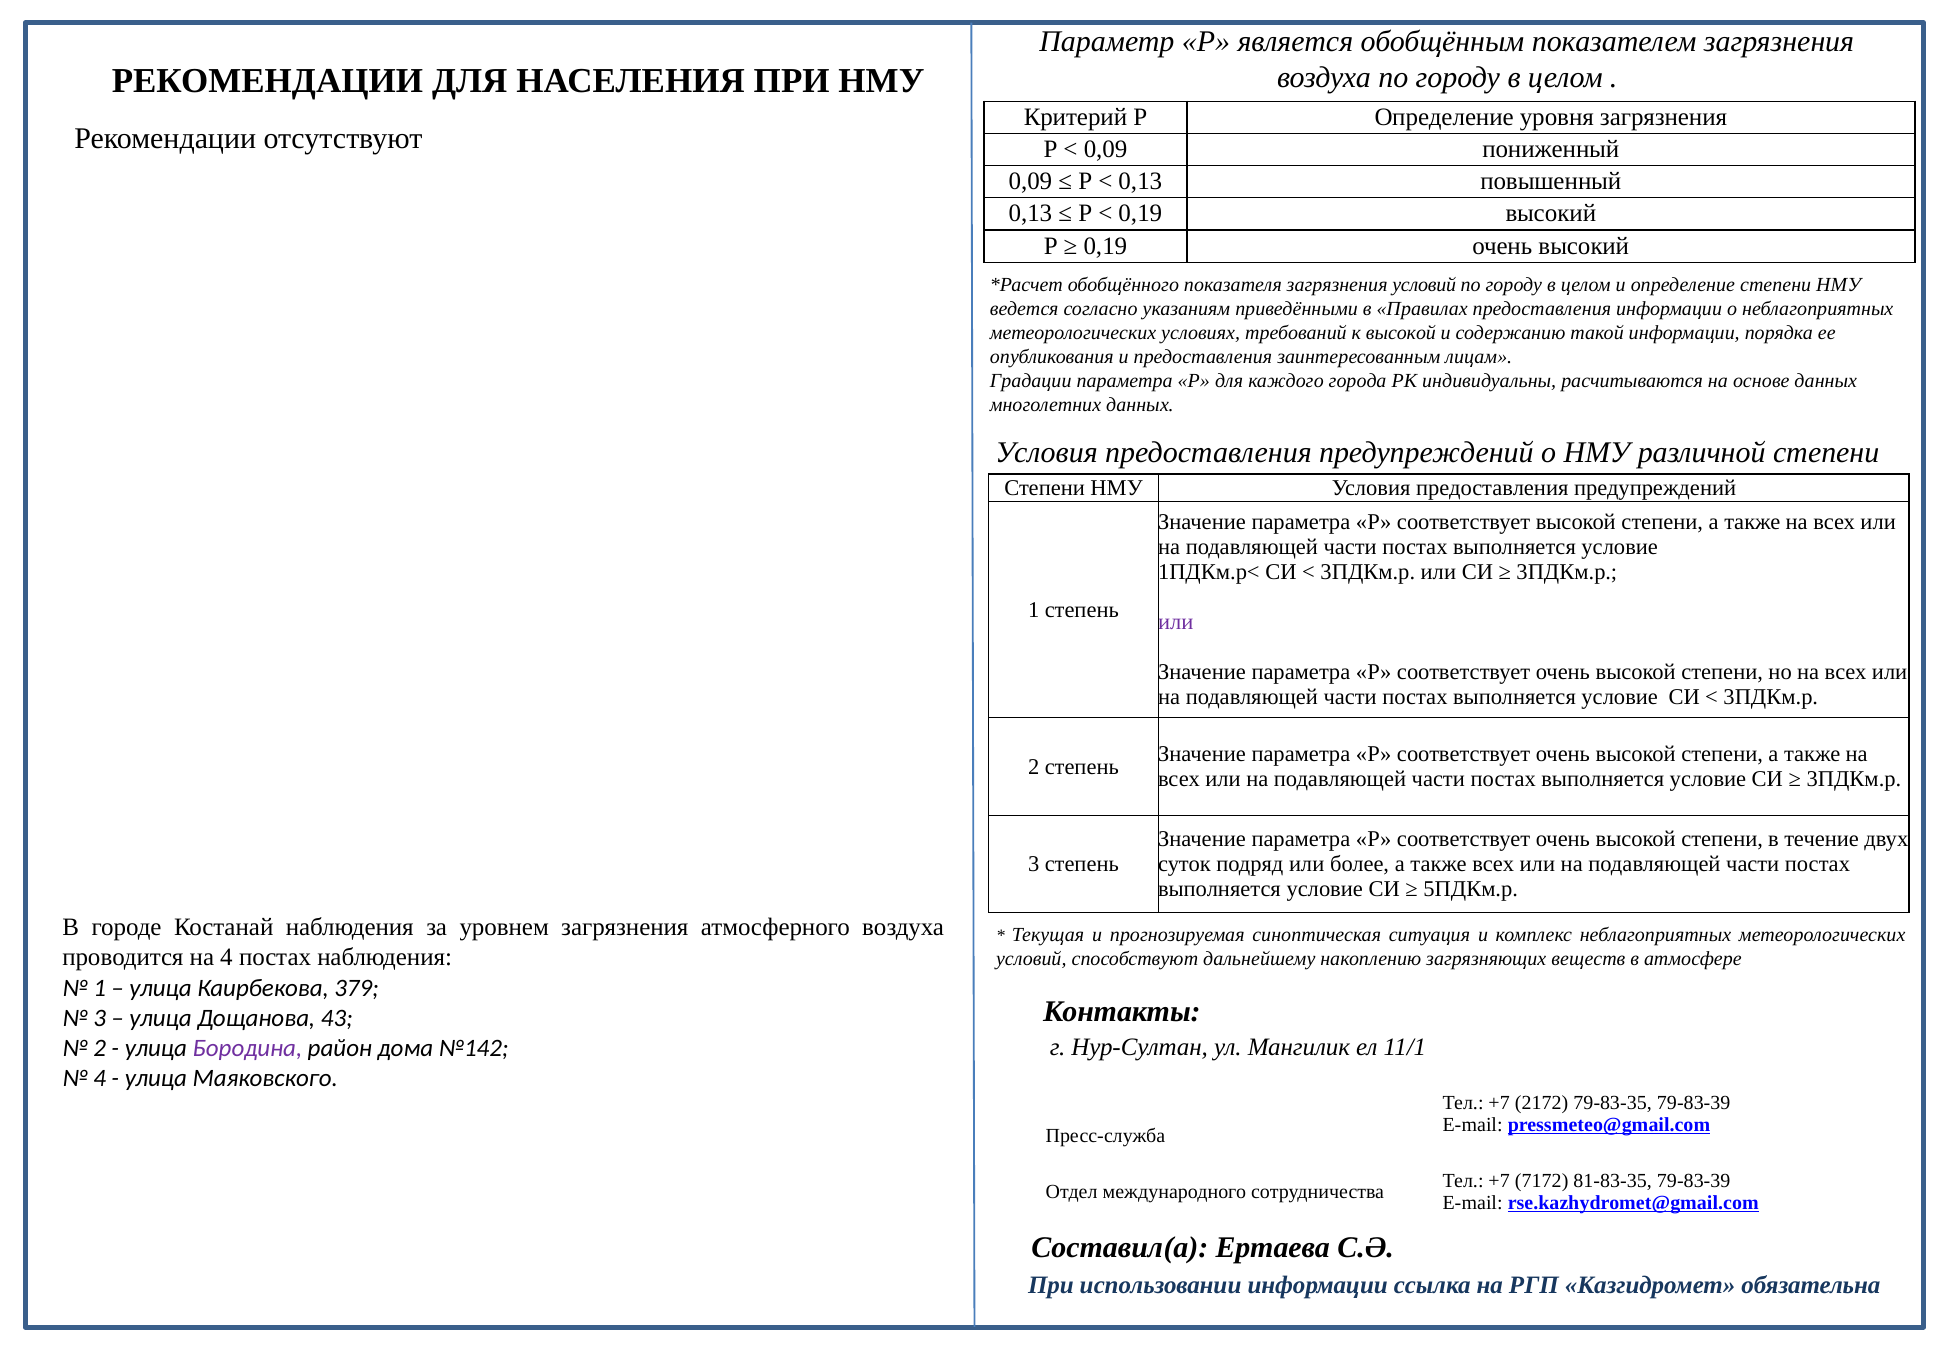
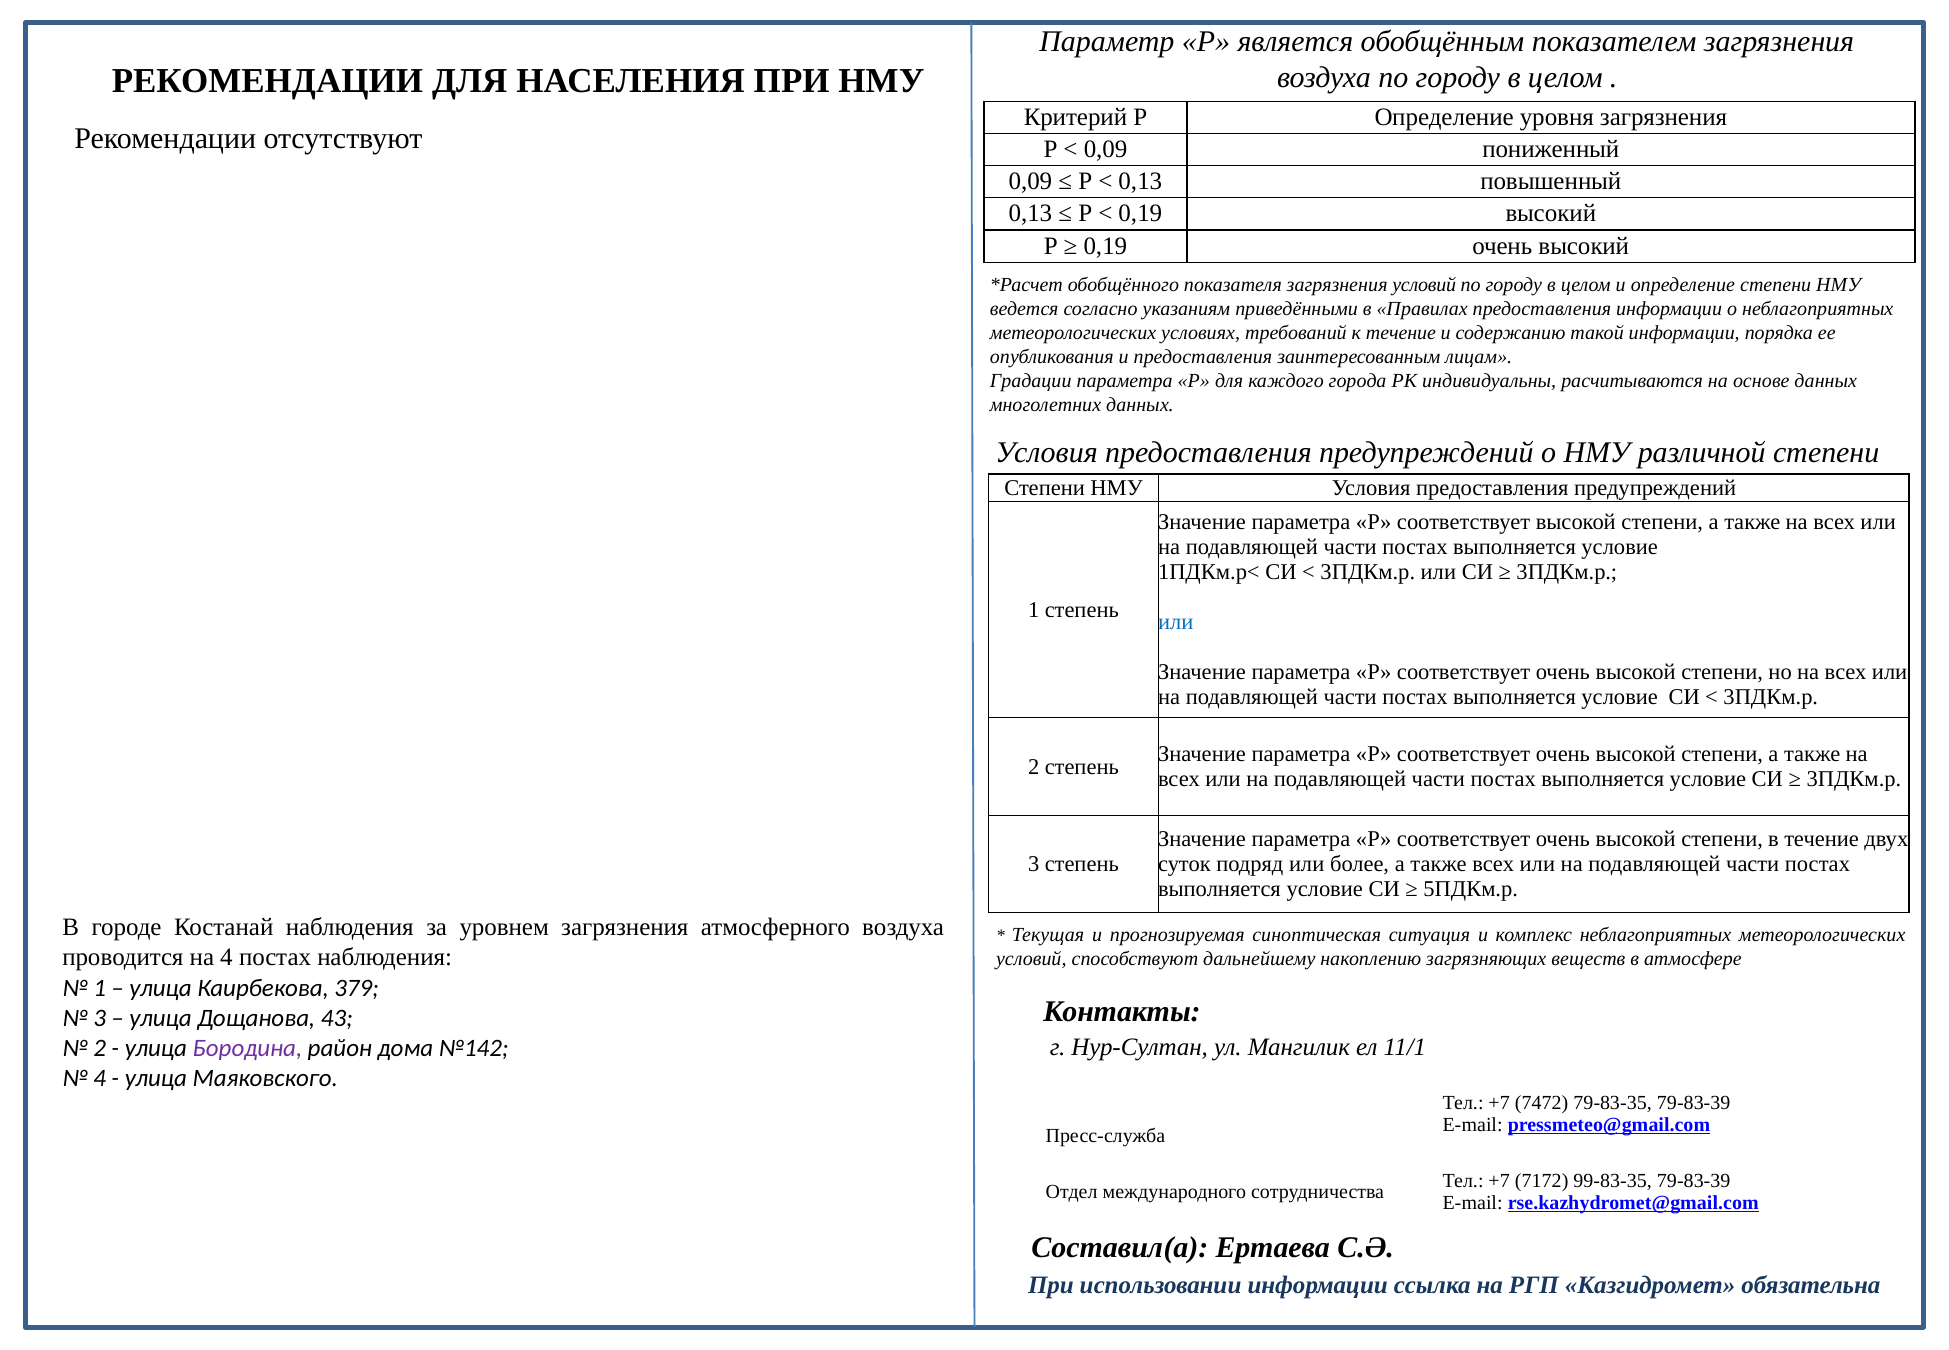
к высокой: высокой -> течение (1401, 333)
или colour: purple -> blue (1176, 622)
2172: 2172 -> 7472 (1542, 1102)
81-83-35: 81-83-35 -> 99-83-35 (1613, 1180)
